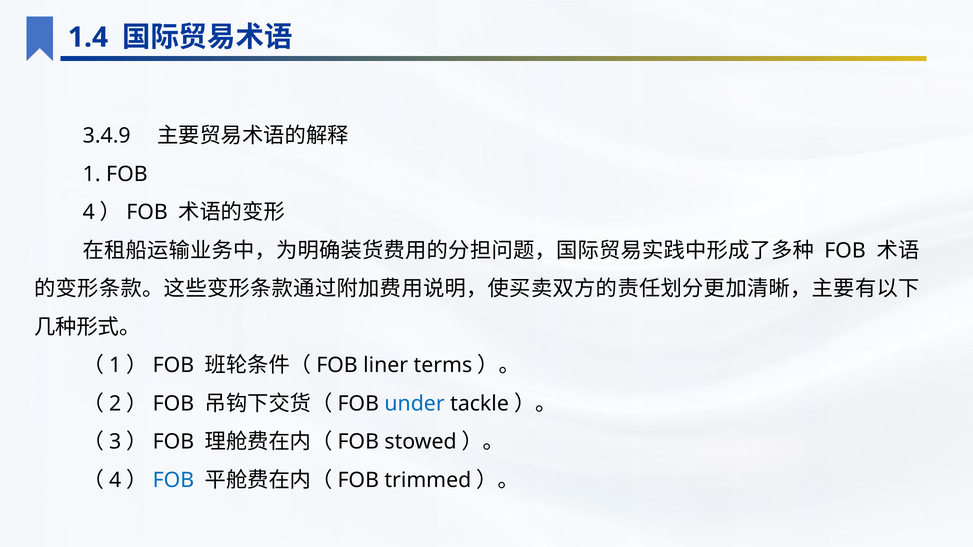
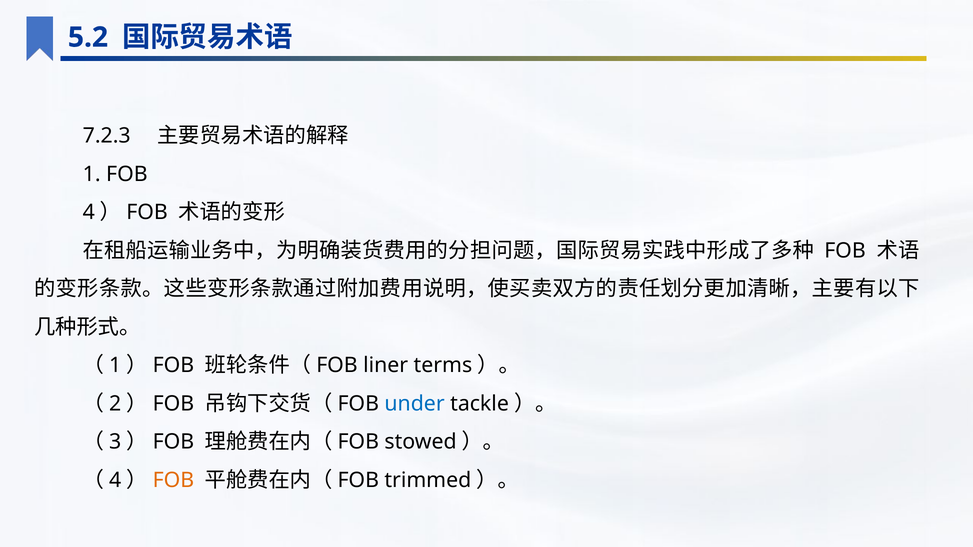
1.4: 1.4 -> 5.2 (88, 37)
3.4.9: 3.4.9 -> 7.2.3 (107, 136)
FOB colour: blue -> orange (173, 481)
